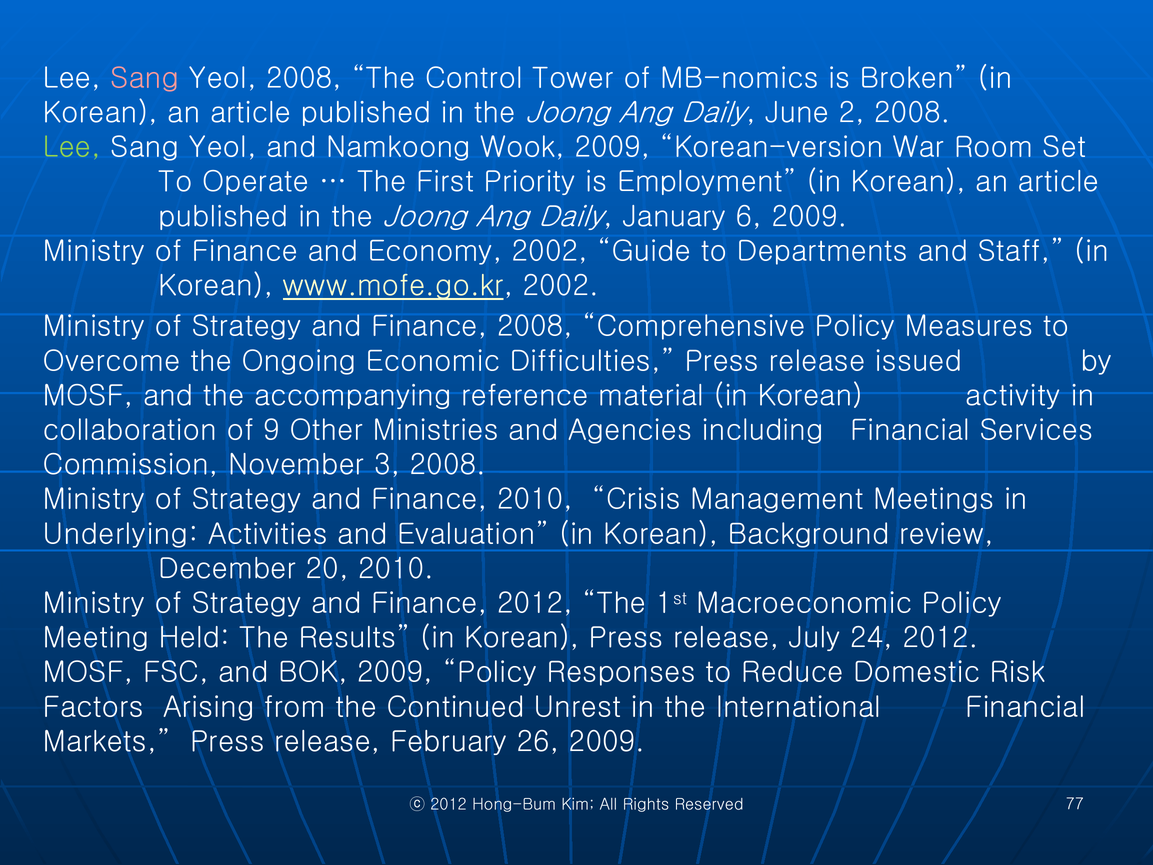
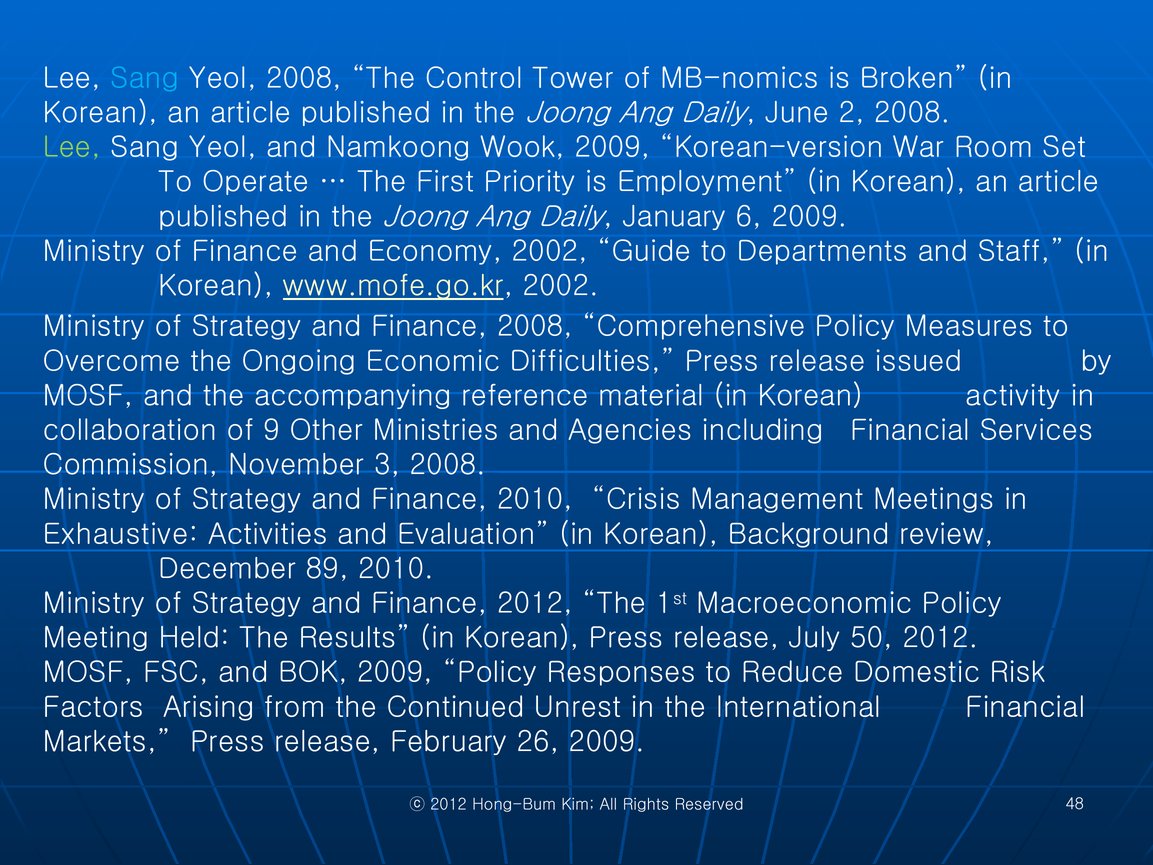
Sang colour: pink -> light blue (145, 78)
Underlying: Underlying -> Exhaustive (121, 534)
20: 20 -> 89 (327, 568)
24: 24 -> 50 (872, 638)
77: 77 -> 48 (1075, 804)
